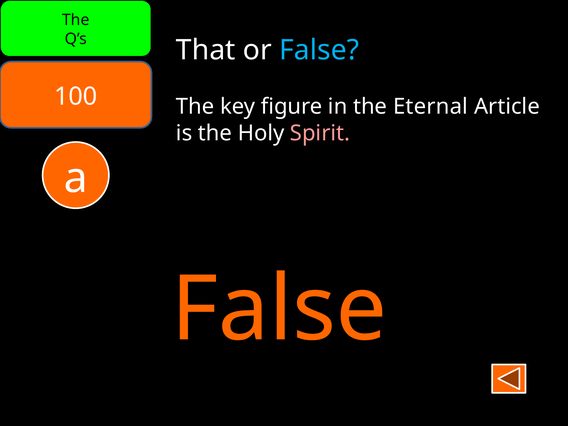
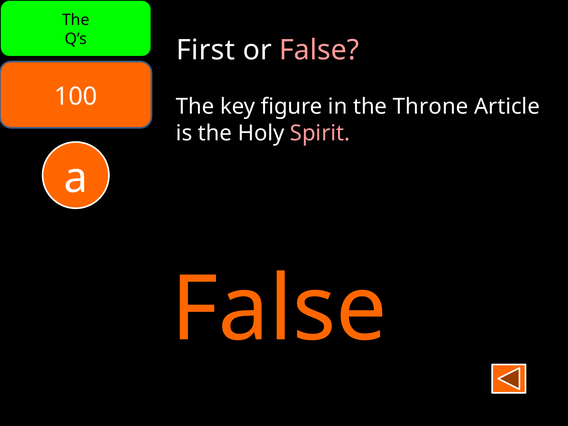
That: That -> First (206, 50)
False colour: light blue -> pink (319, 50)
Eternal: Eternal -> Throne (431, 107)
